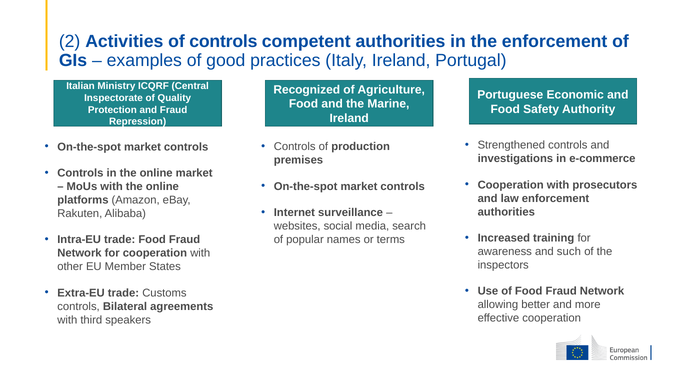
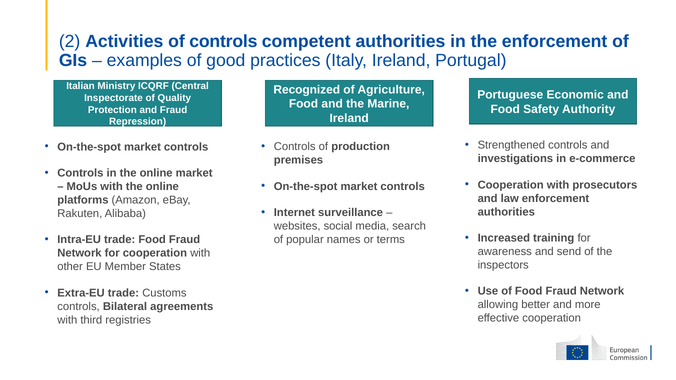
such: such -> send (569, 252)
speakers: speakers -> registries (128, 320)
